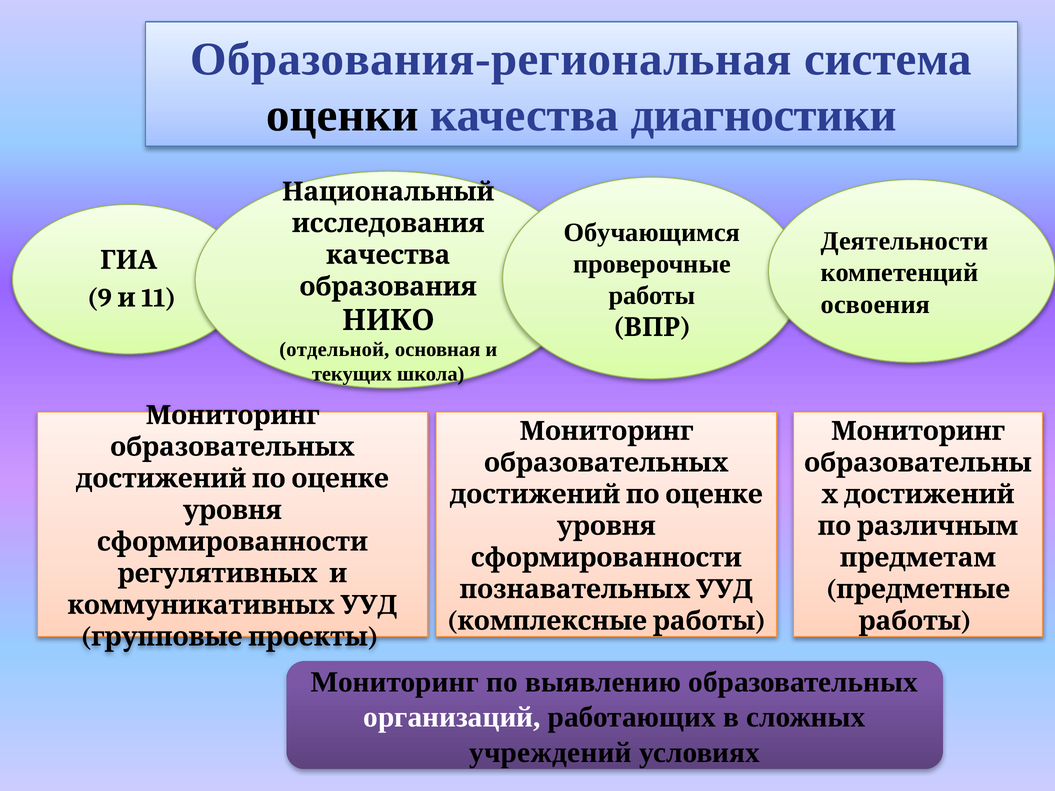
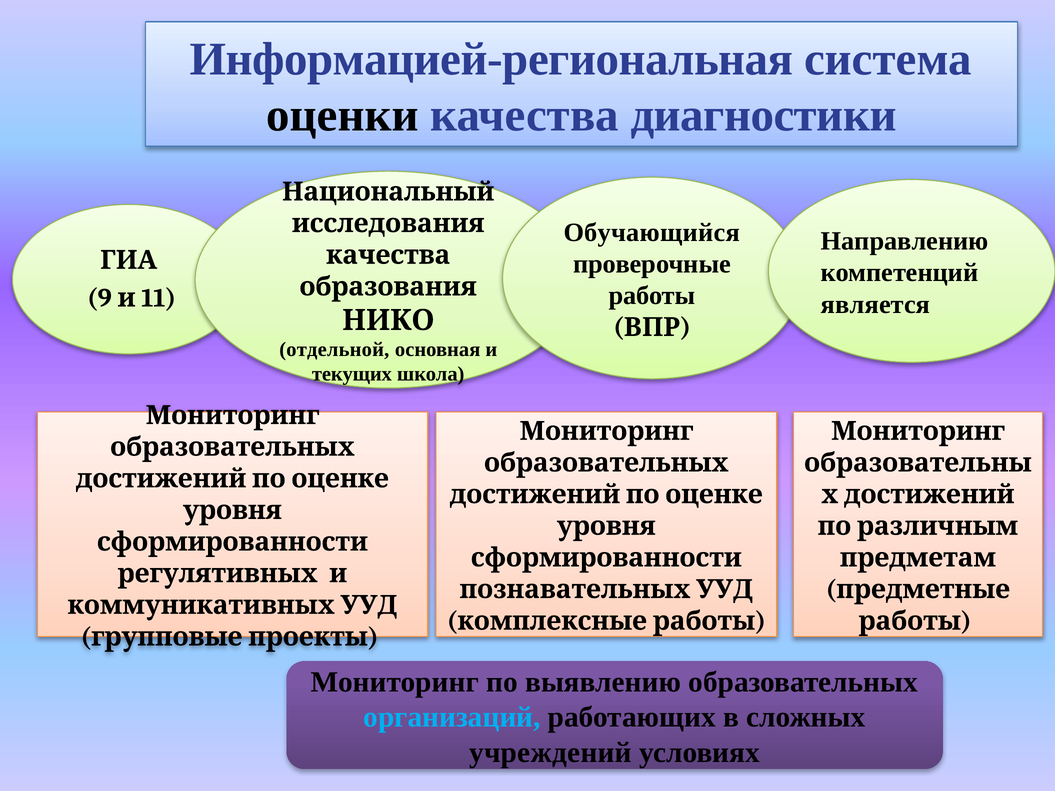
Образования-региональная: Образования-региональная -> Информацией-региональная (492, 59)
Обучающимся: Обучающимся -> Обучающийся (652, 232)
Деятельности: Деятельности -> Направлению (905, 241)
освоения: освоения -> является (875, 304)
организаций colour: white -> light blue (452, 717)
